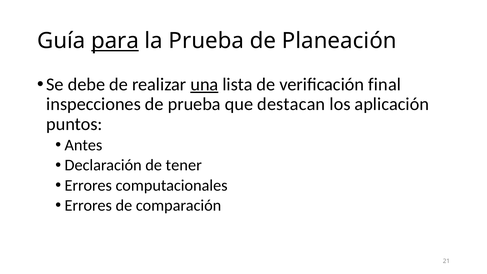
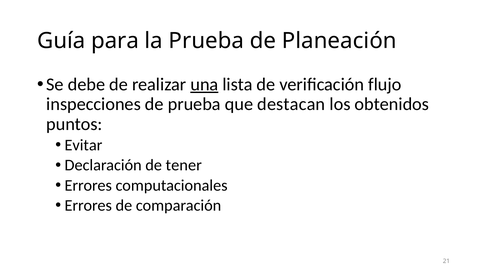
para underline: present -> none (115, 41)
final: final -> flujo (385, 84)
aplicación: aplicación -> obtenidos (392, 104)
Antes: Antes -> Evitar (83, 145)
